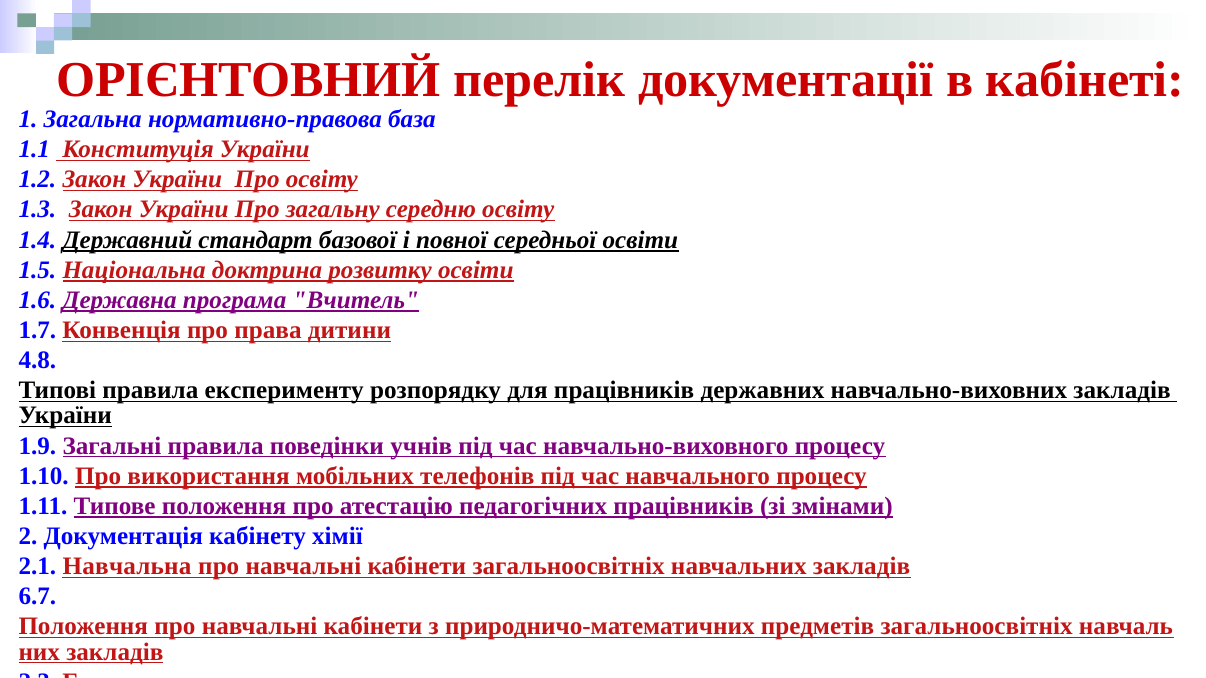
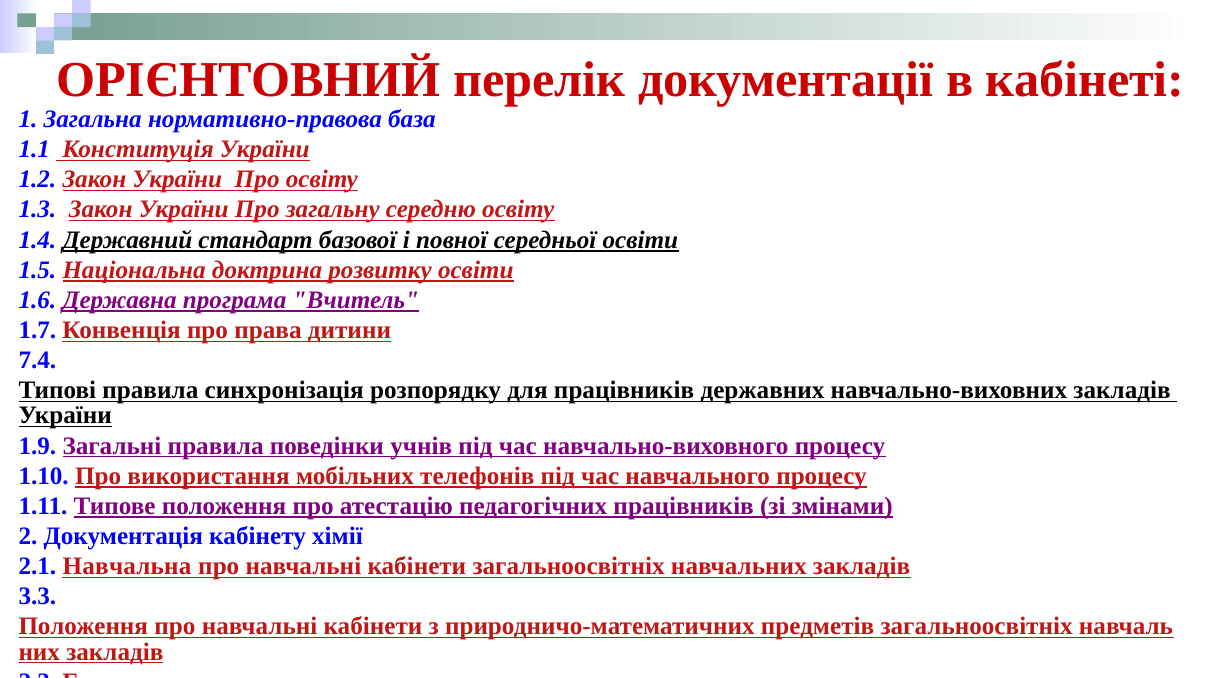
4.8: 4.8 -> 7.4 (37, 361)
експерименту: експерименту -> синхронізація (284, 391)
6.7: 6.7 -> 3.3 (37, 597)
